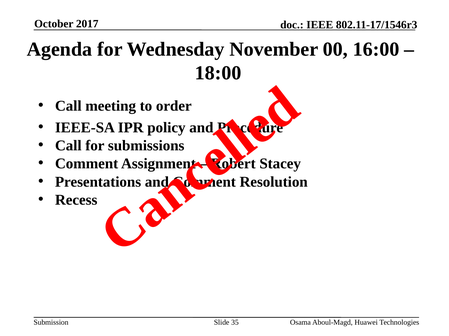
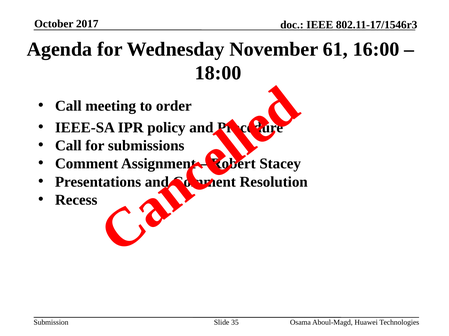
00: 00 -> 61 (335, 49)
